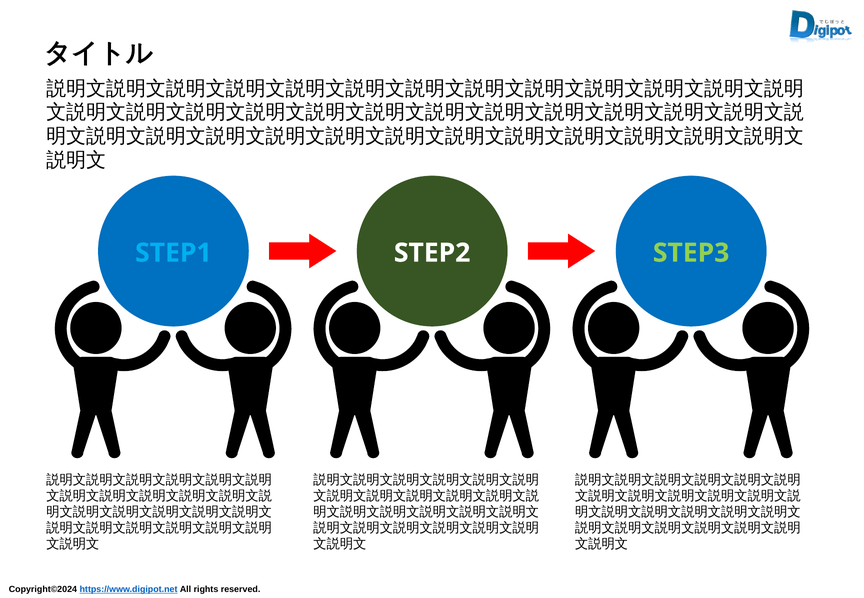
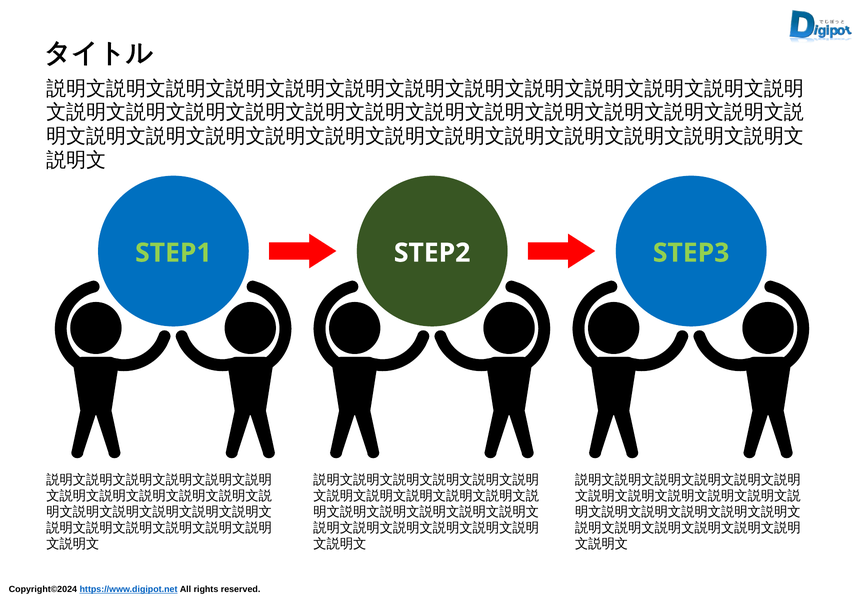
STEP1 colour: light blue -> light green (173, 253)
